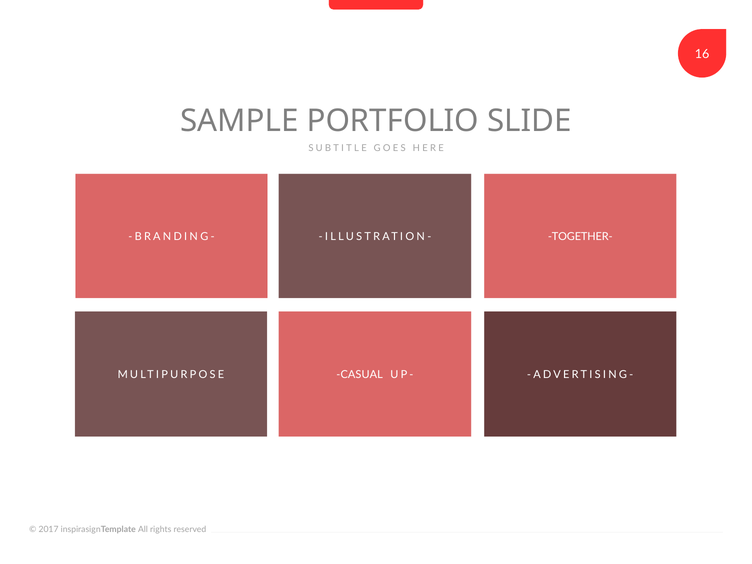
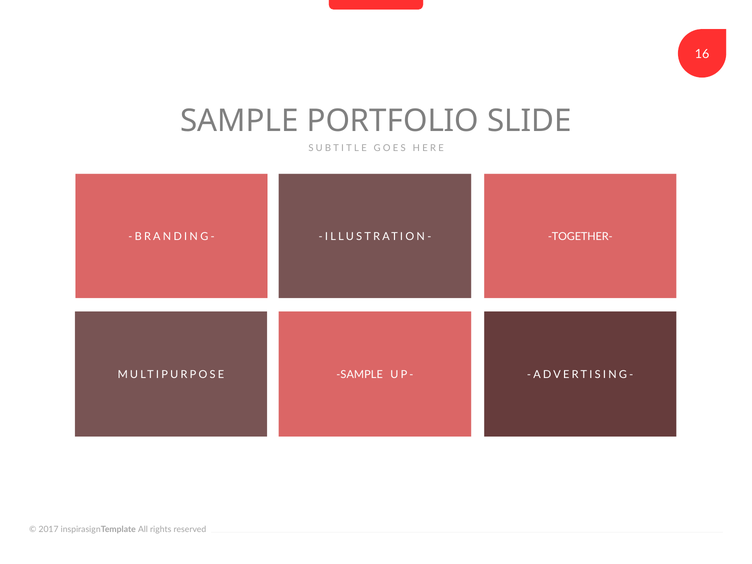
MULTIPURPOSE CASUAL: CASUAL -> SAMPLE (360, 375)
